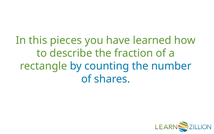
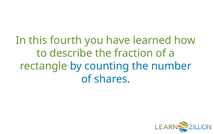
pieces: pieces -> fourth (66, 40)
